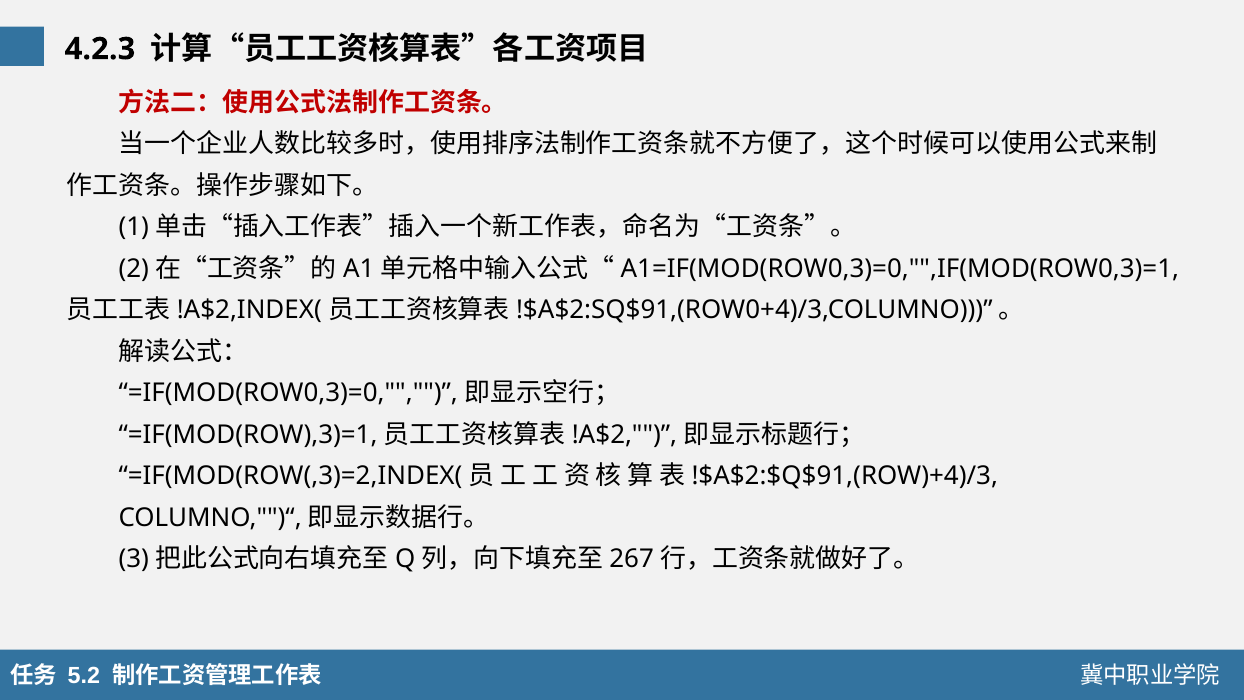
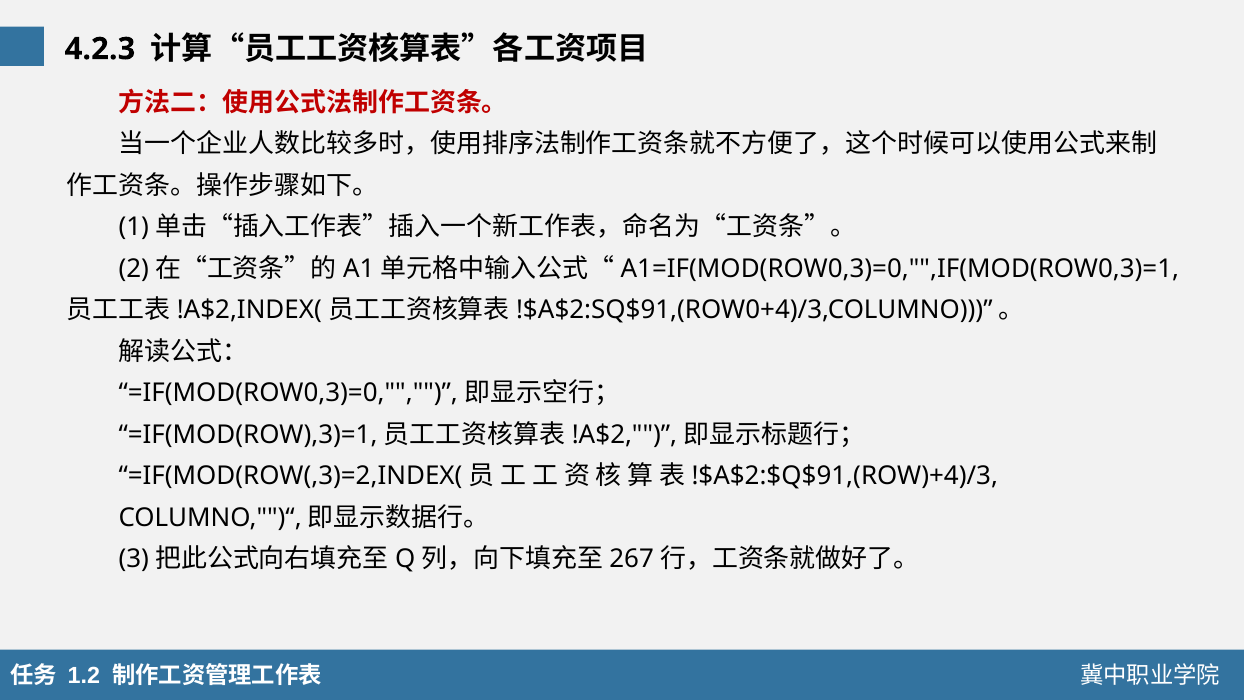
5.2: 5.2 -> 1.2 (84, 676)
